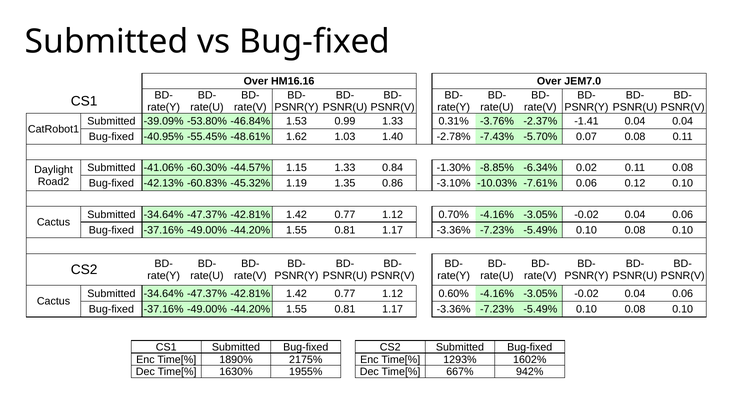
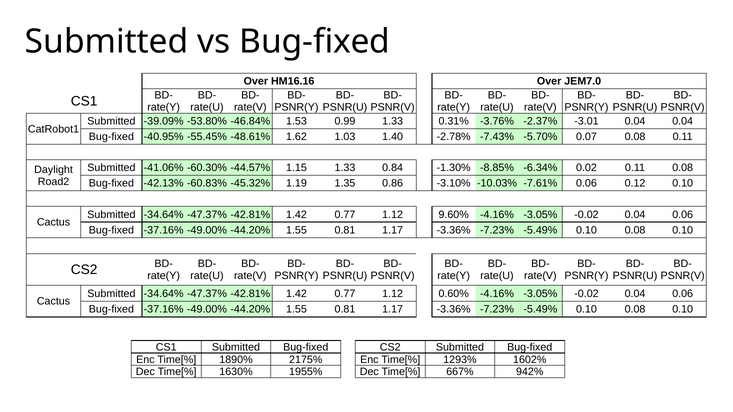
-1.41: -1.41 -> -3.01 (586, 121)
0.70%: 0.70% -> 9.60% (454, 215)
